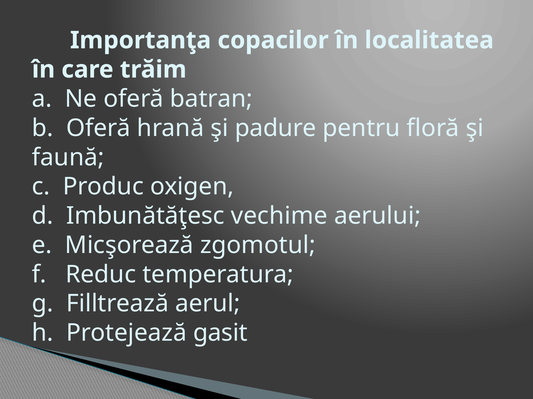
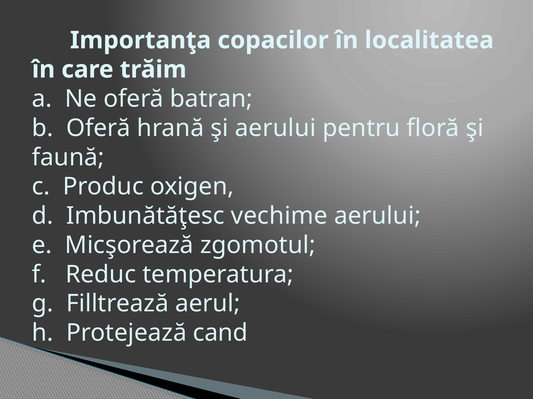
şi padure: padure -> aerului (275, 128)
gasit: gasit -> cand (220, 333)
